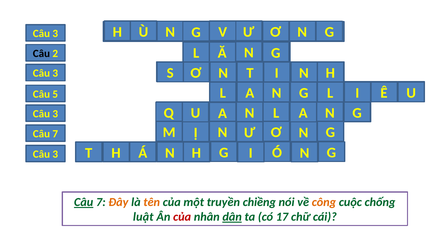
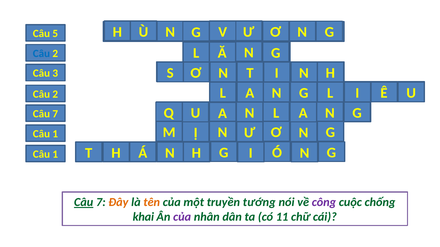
3: 3 -> 5 (55, 34)
Câu colour: black -> blue (41, 54)
5: 5 -> 2 (55, 94)
3: 3 -> 7 (55, 114)
7: 7 -> 1 (55, 134)
3: 3 -> 1 (55, 155)
chiềng: chiềng -> tướng (259, 203)
công colour: orange -> purple (324, 203)
luật: luật -> khai (143, 217)
của colour: red -> purple (182, 217)
dân underline: present -> none (232, 217)
17: 17 -> 11 (282, 217)
